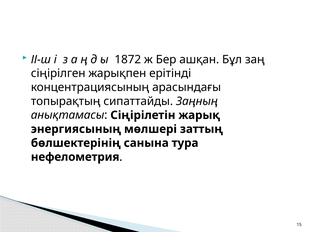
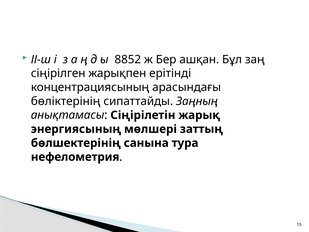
1872: 1872 -> 8852 (128, 59)
топырақтың: топырақтың -> бөліктерінің (66, 101)
